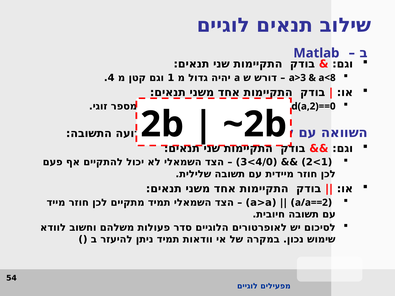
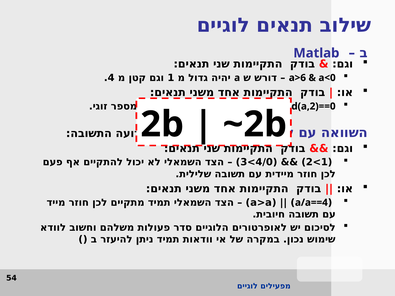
a>3: a>3 -> a>6 (297, 78)
a<8: a<8 -> a<0 (327, 78)
a/a==2: a/a==2 -> a/a==4 (311, 203)
